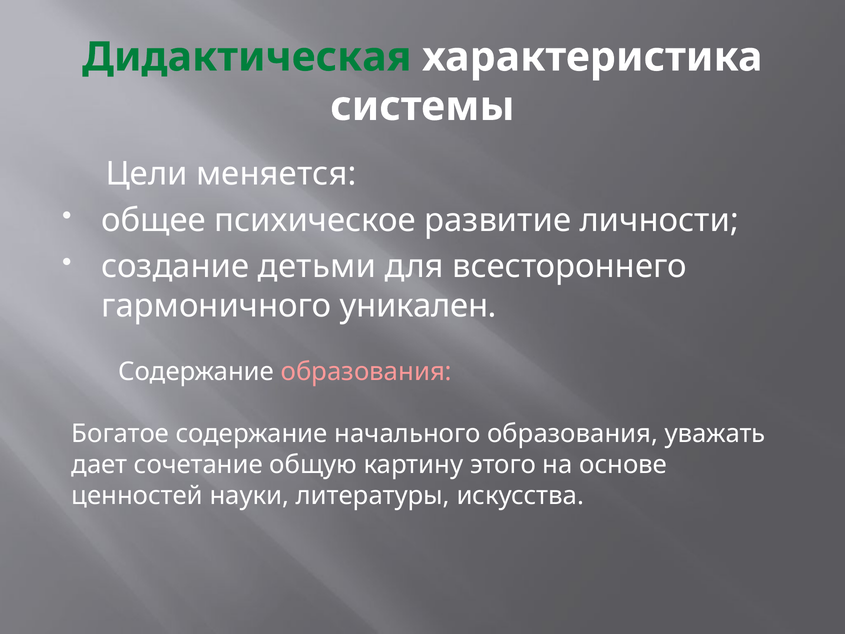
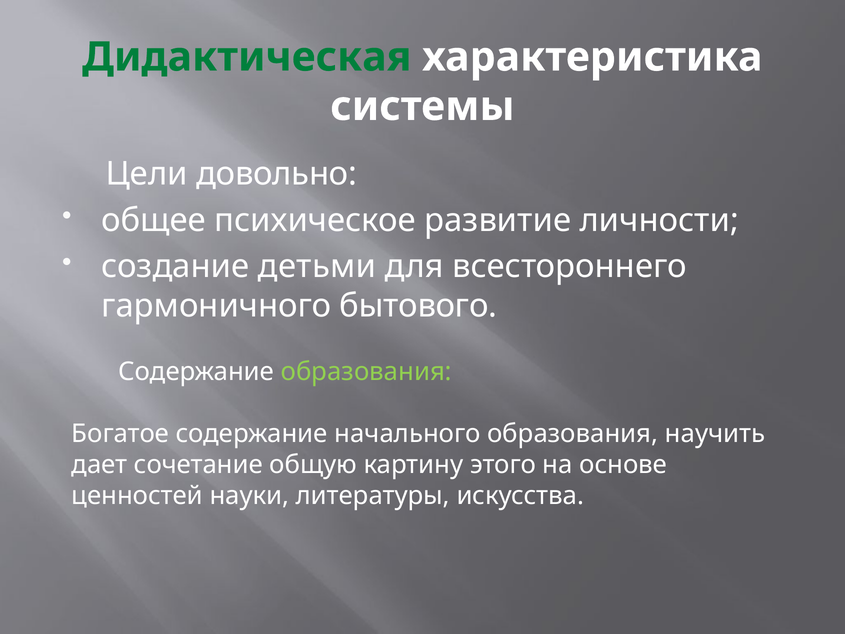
меняется: меняется -> довольно (277, 174)
уникален: уникален -> бытового (418, 306)
образования colour: pink -> light green (366, 372)
уважать: уважать -> научить (715, 434)
